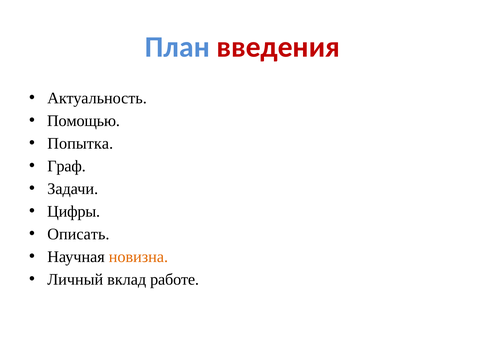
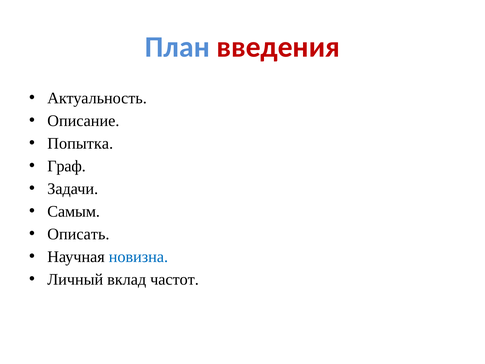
Помощью: Помощью -> Описание (83, 121)
Цифры: Цифры -> Самым (74, 211)
новизна colour: orange -> blue (138, 257)
работе: работе -> частот (175, 279)
